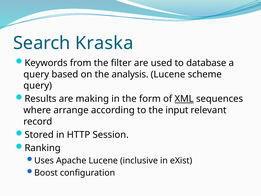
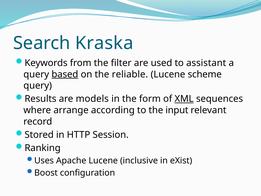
database: database -> assistant (206, 63)
based underline: none -> present (65, 74)
analysis: analysis -> reliable (130, 74)
making: making -> models (92, 99)
